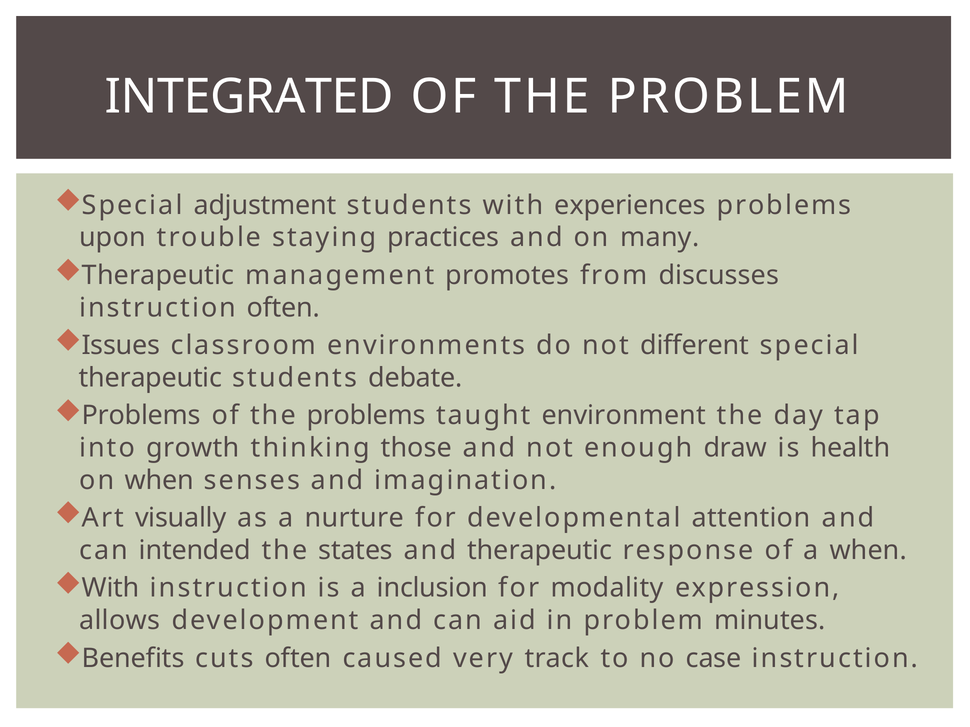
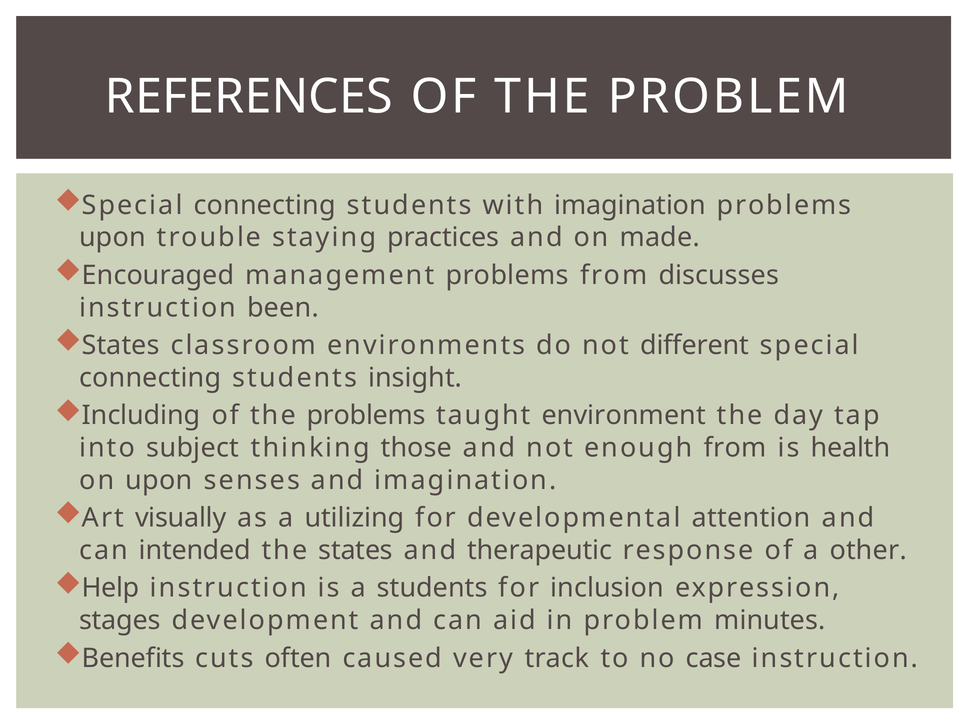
INTEGRATED: INTEGRATED -> REFERENCES (249, 97)
adjustment: adjustment -> connecting (265, 205)
with experiences: experiences -> imagination (630, 205)
many: many -> made (660, 238)
Therapeutic: Therapeutic -> Encouraged (158, 275)
management promotes: promotes -> problems (507, 275)
instruction often: often -> been (283, 308)
Issues: Issues -> States (121, 346)
therapeutic: therapeutic -> connecting (150, 378)
debate: debate -> insight (415, 378)
Problems: Problems -> Including (141, 416)
growth: growth -> subject (193, 448)
enough draw: draw -> from (735, 448)
on when: when -> upon (159, 481)
nurture: nurture -> utilizing (354, 518)
a when: when -> other (868, 551)
With: With -> Help (111, 588)
a inclusion: inclusion -> students (432, 588)
modality: modality -> inclusion (607, 588)
allows: allows -> stages (120, 621)
